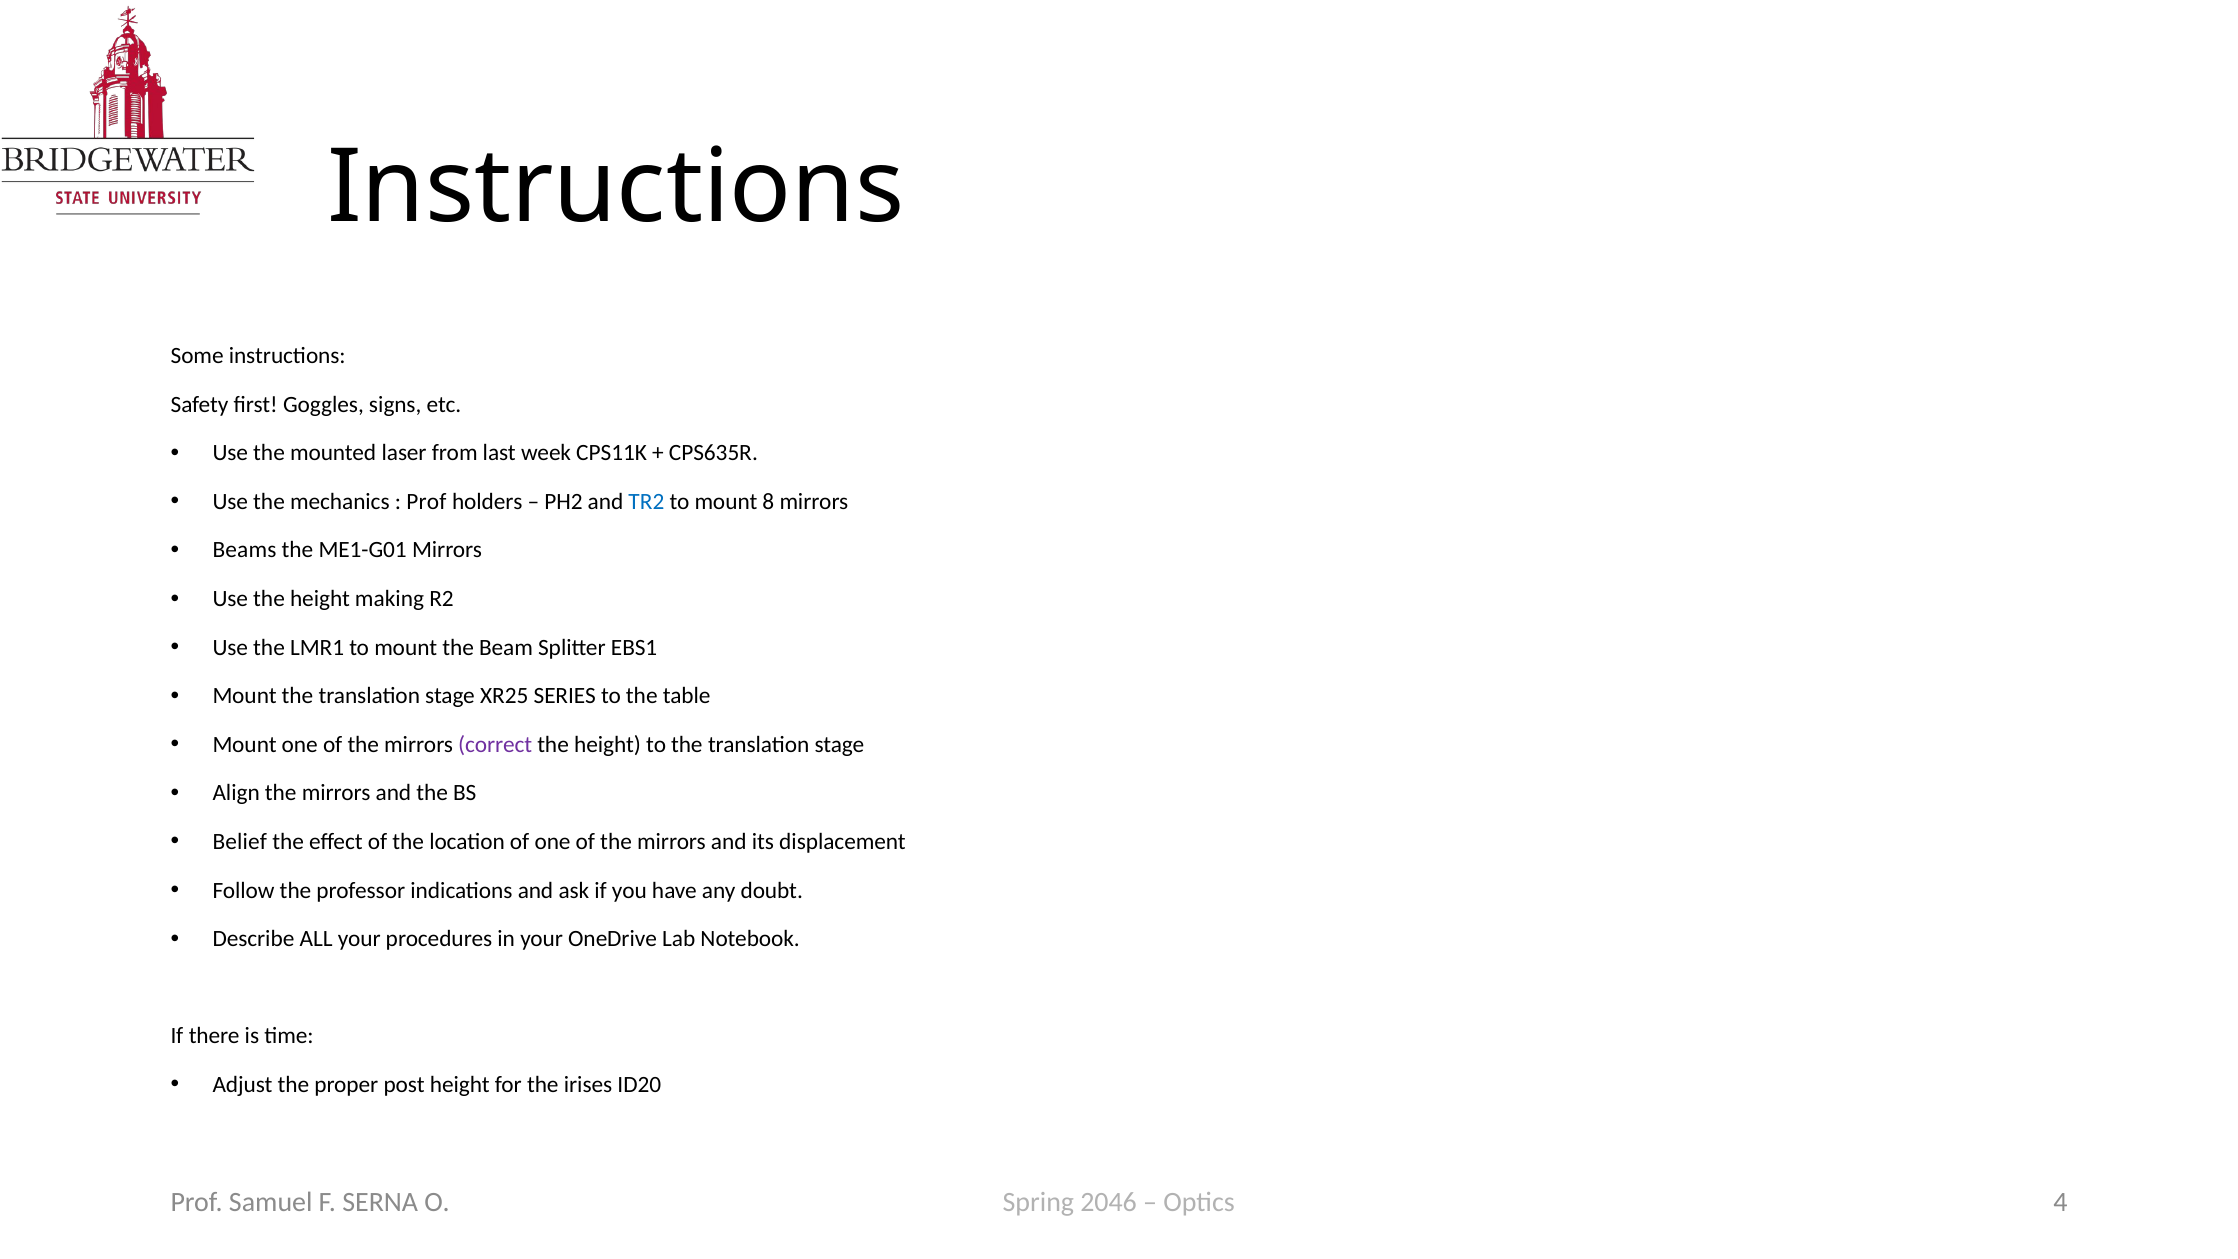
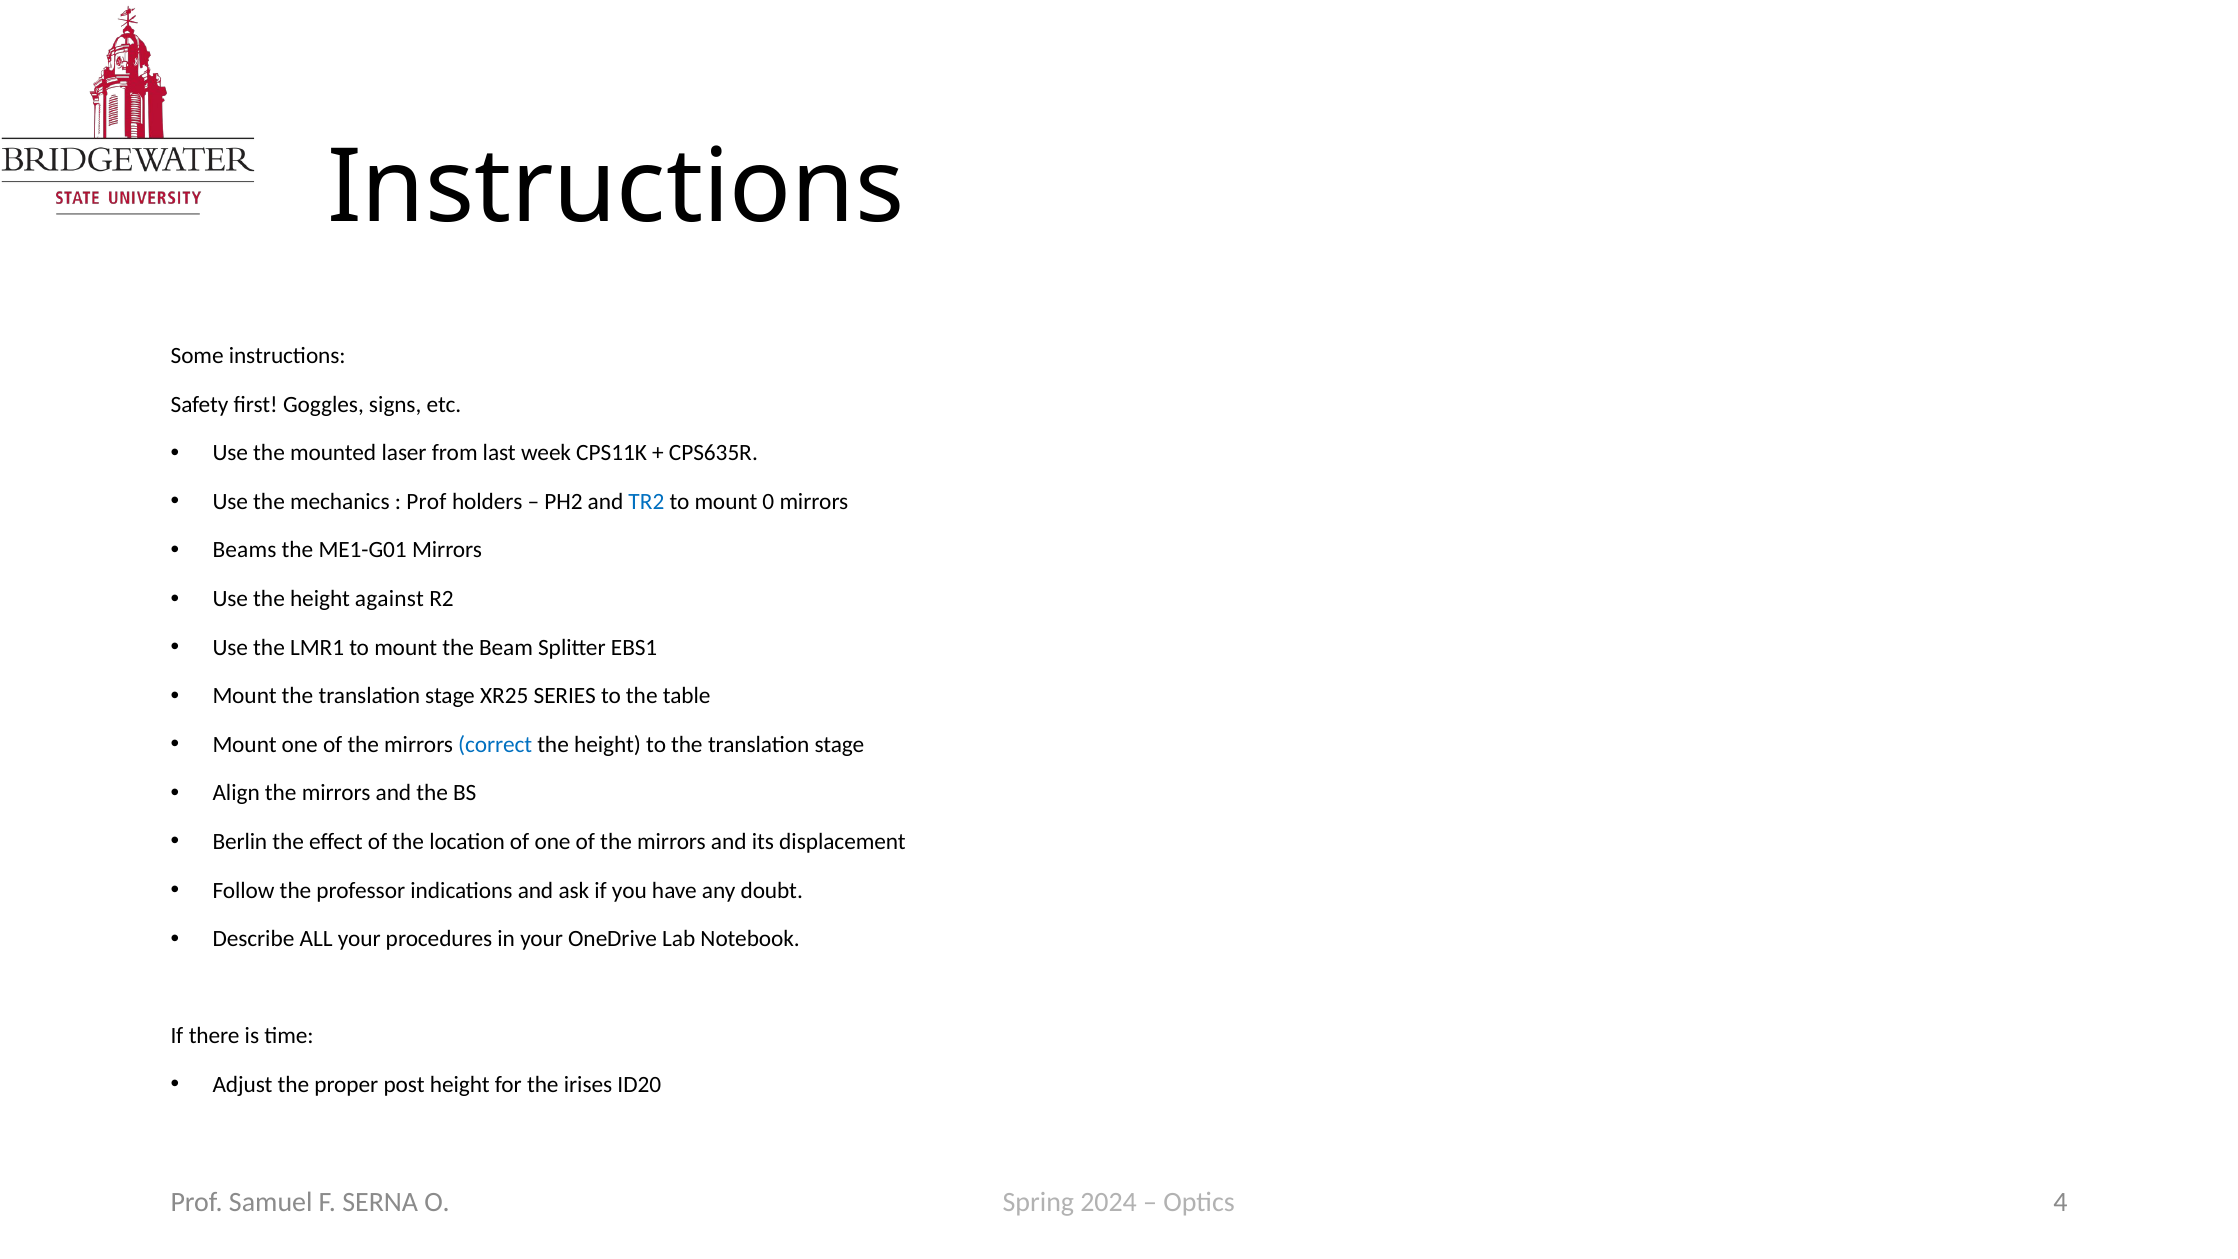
8: 8 -> 0 (768, 502)
making: making -> against (389, 599)
correct colour: purple -> blue (495, 745)
Belief: Belief -> Berlin (240, 842)
2046: 2046 -> 2024 (1109, 1202)
